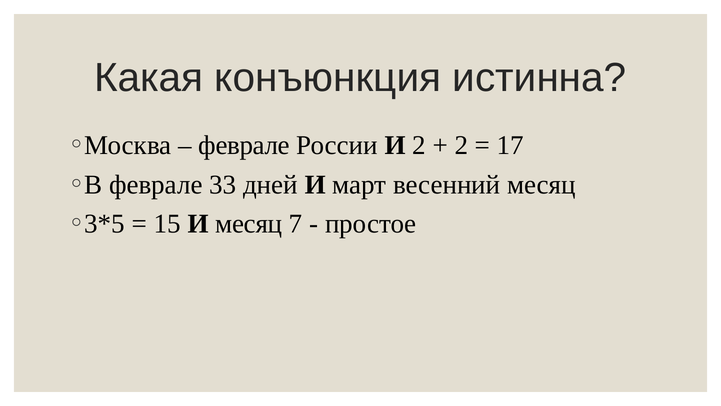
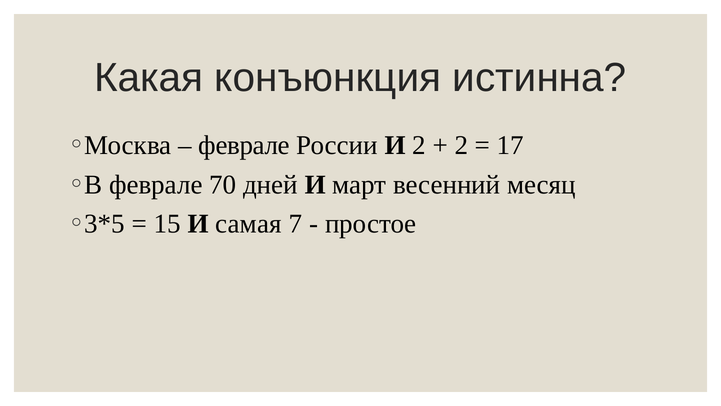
33: 33 -> 70 (223, 184)
И месяц: месяц -> самая (249, 224)
